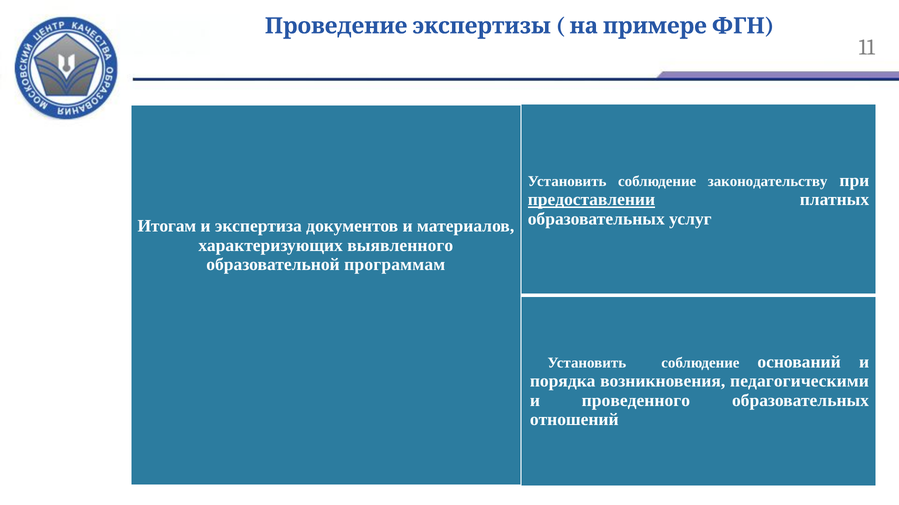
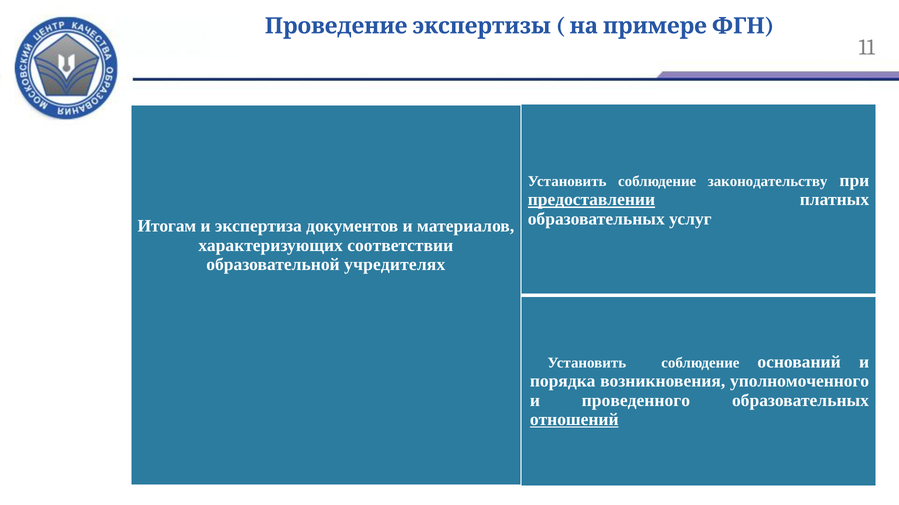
выявленного: выявленного -> соответствии (400, 246)
программам: программам -> учредителях (395, 265)
педагогическими: педагогическими -> уполномоченного (800, 382)
отношений underline: none -> present (574, 420)
